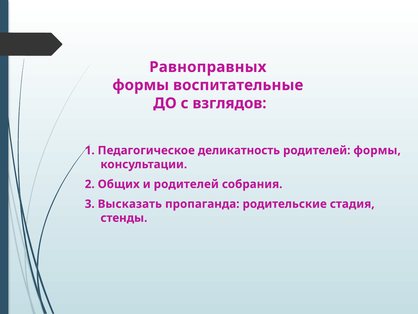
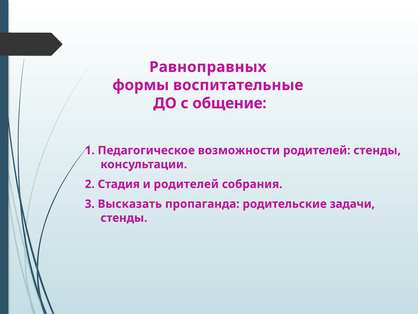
взглядов: взглядов -> общение (230, 103)
деликатность: деликатность -> возможности (239, 150)
родителей формы: формы -> стенды (377, 150)
Общих: Общих -> Стадия (119, 184)
стадия: стадия -> задачи (352, 204)
